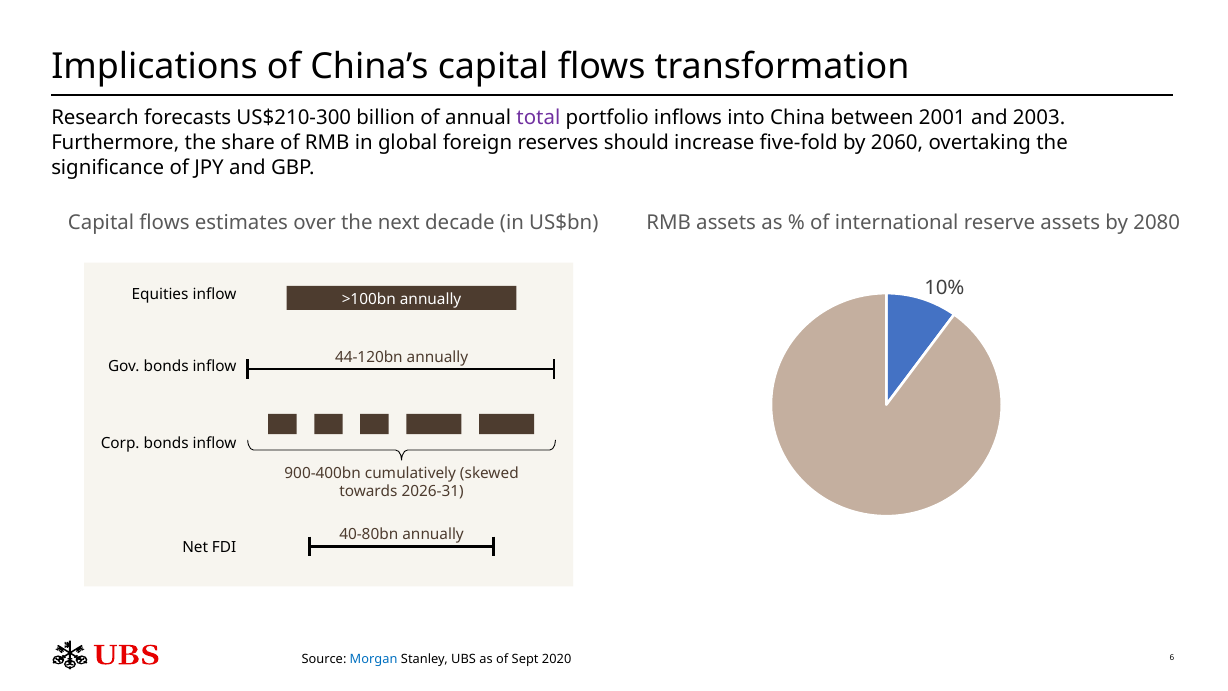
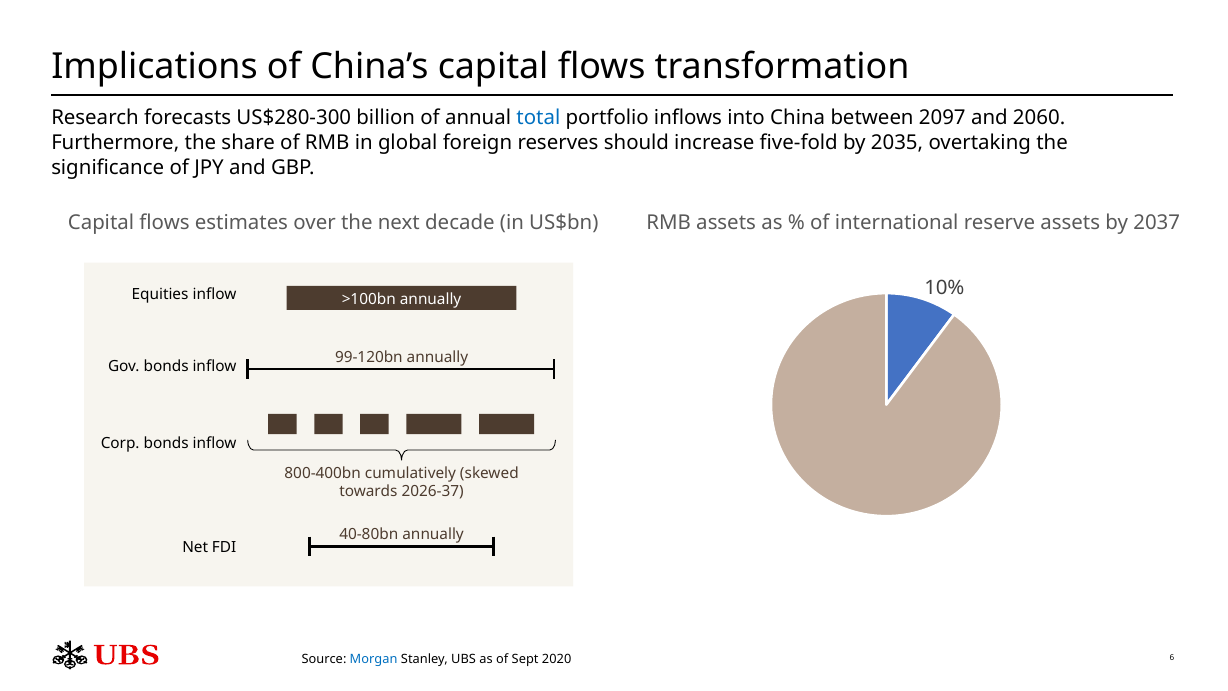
US$210-300: US$210-300 -> US$280-300 (294, 118)
total colour: purple -> blue (538, 118)
2001: 2001 -> 2097 (942, 118)
2003: 2003 -> 2060 (1039, 118)
2060: 2060 -> 2035 (897, 143)
2080: 2080 -> 2037 (1157, 223)
44-120bn: 44-120bn -> 99-120bn (369, 357)
900-400bn: 900-400bn -> 800-400bn (323, 473)
2026-31: 2026-31 -> 2026-37 (433, 492)
